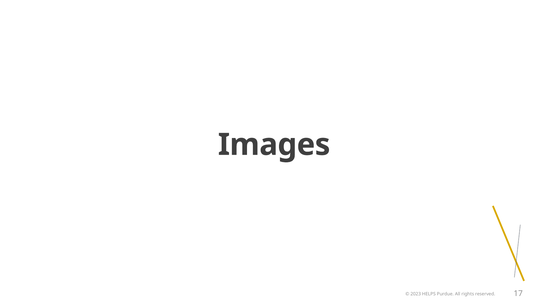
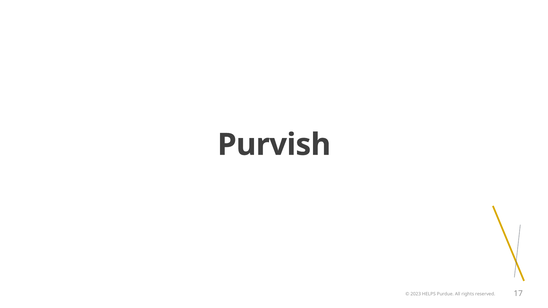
Images: Images -> Purvish (274, 145)
